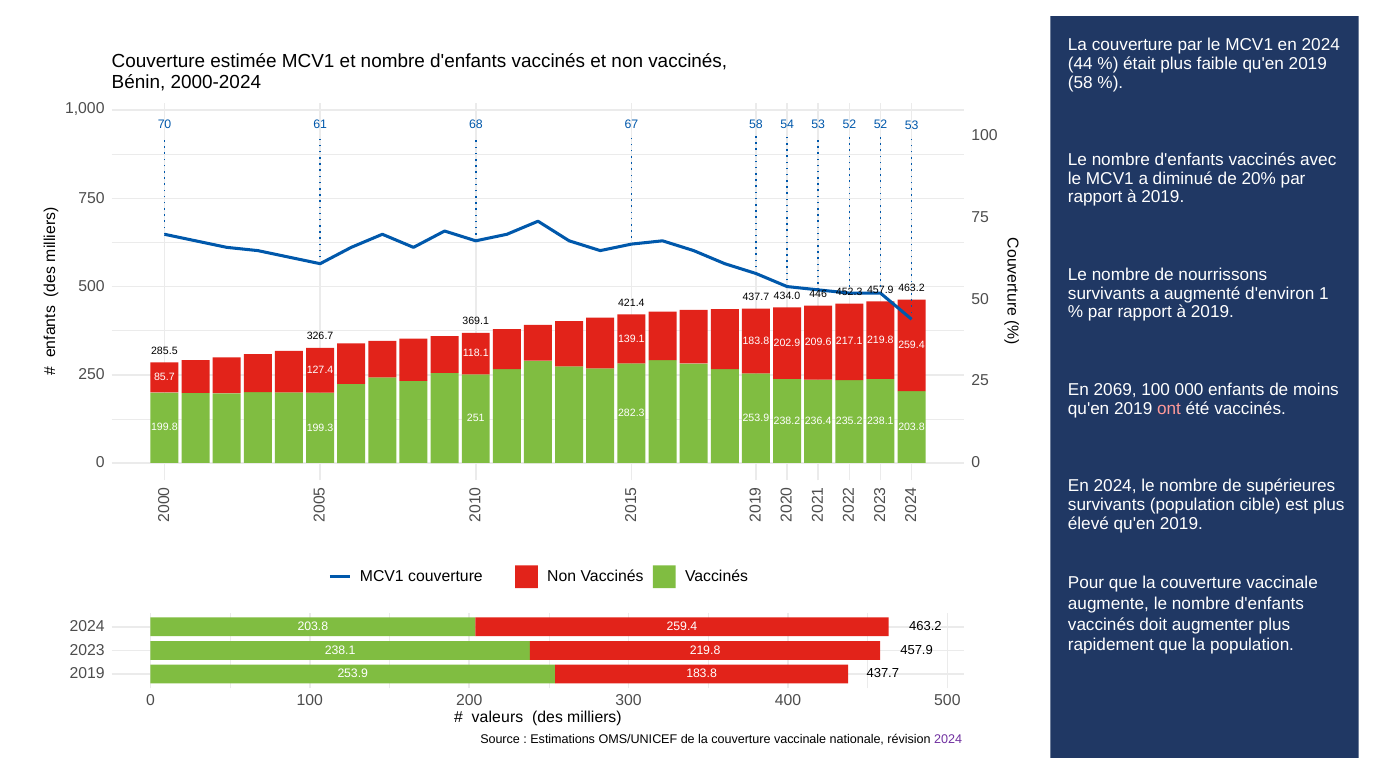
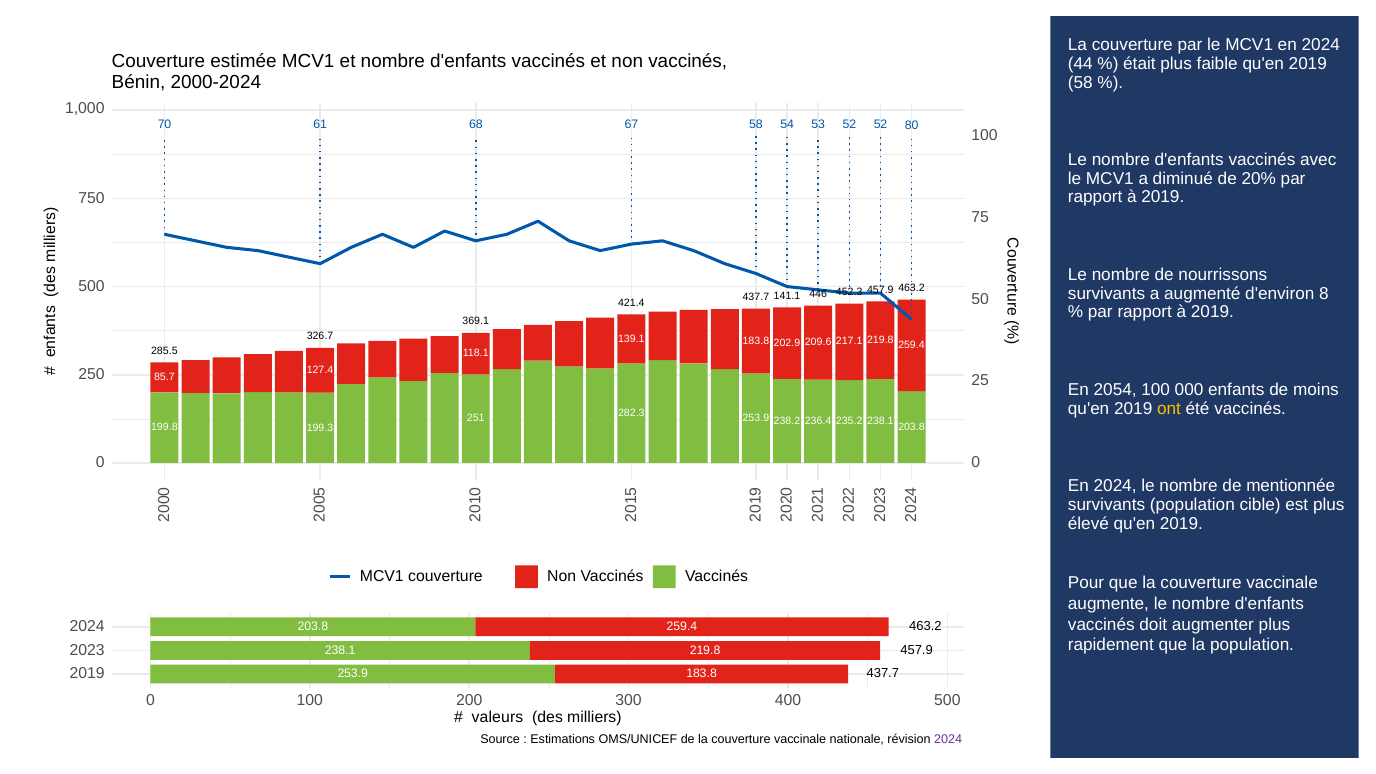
52 53: 53 -> 80 (912, 125)
d'environ 1: 1 -> 8 (1324, 294)
434.0: 434.0 -> 141.1 (787, 296)
2069: 2069 -> 2054 (1115, 390)
ont colour: pink -> yellow (1169, 409)
supérieures: supérieures -> mentionnée (1291, 486)
